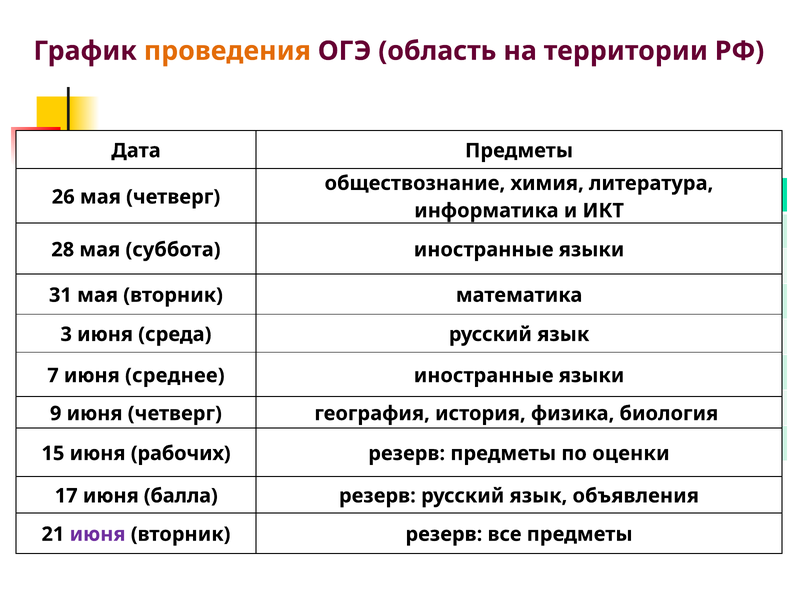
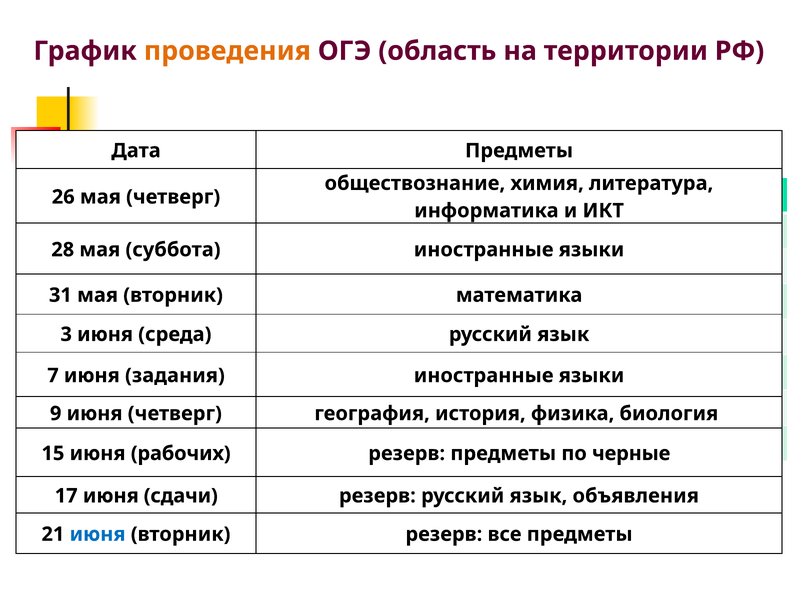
среднее: среднее -> задания (175, 376)
оценки: оценки -> черные (631, 453)
балла: балла -> сдачи (181, 496)
июня colour: purple -> blue (98, 534)
